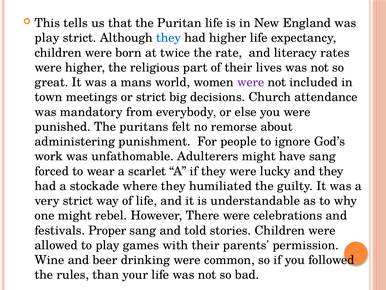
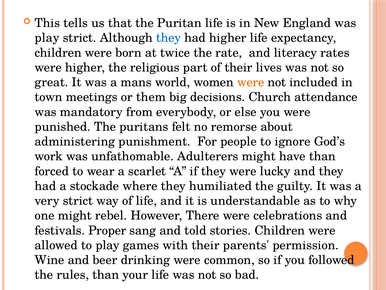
were colour: purple -> orange (251, 82)
or strict: strict -> them (151, 97)
have sang: sang -> than (322, 156)
